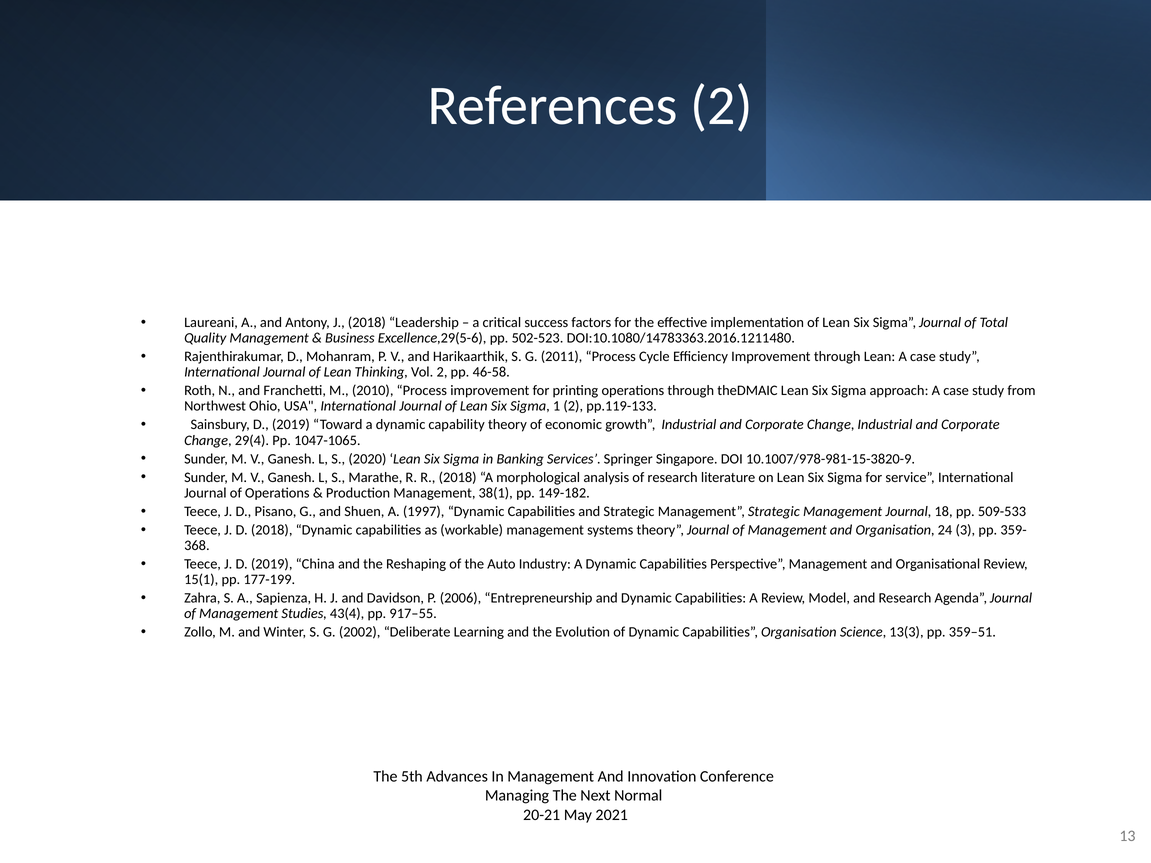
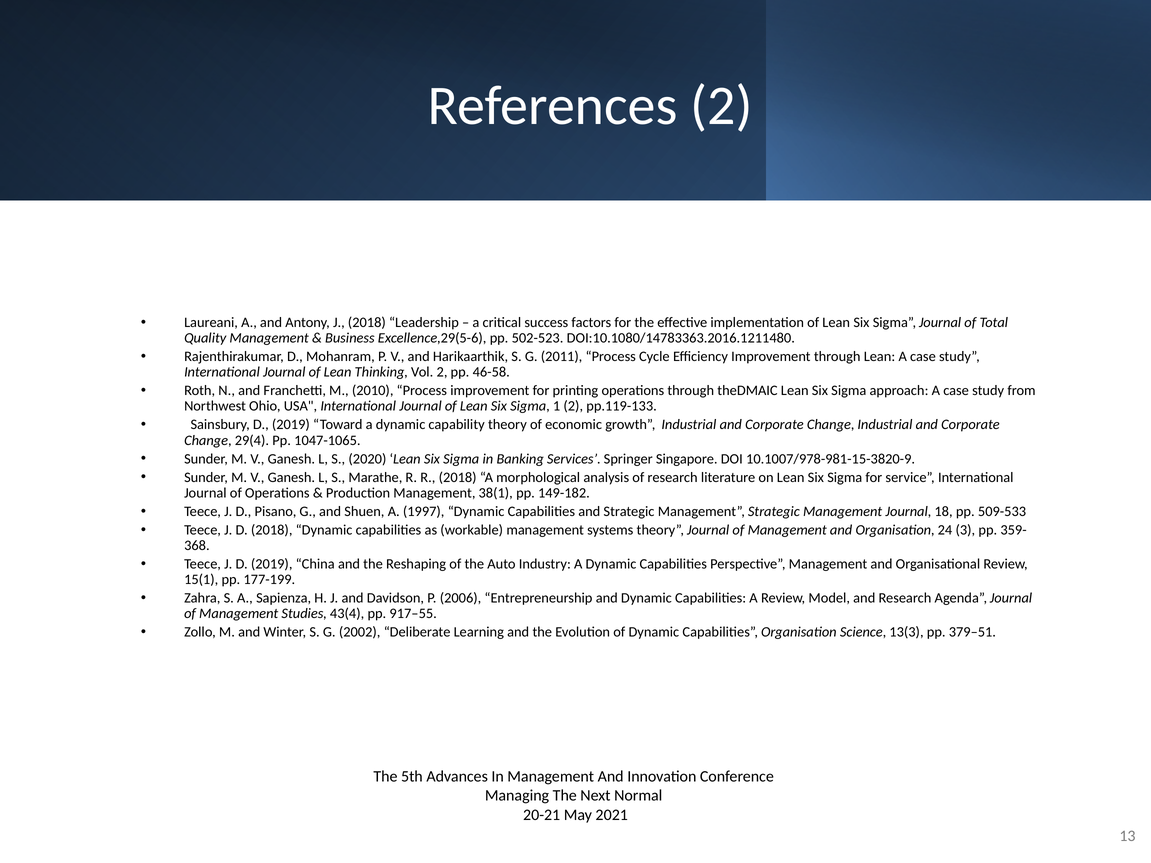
359–51: 359–51 -> 379–51 (972, 632)
